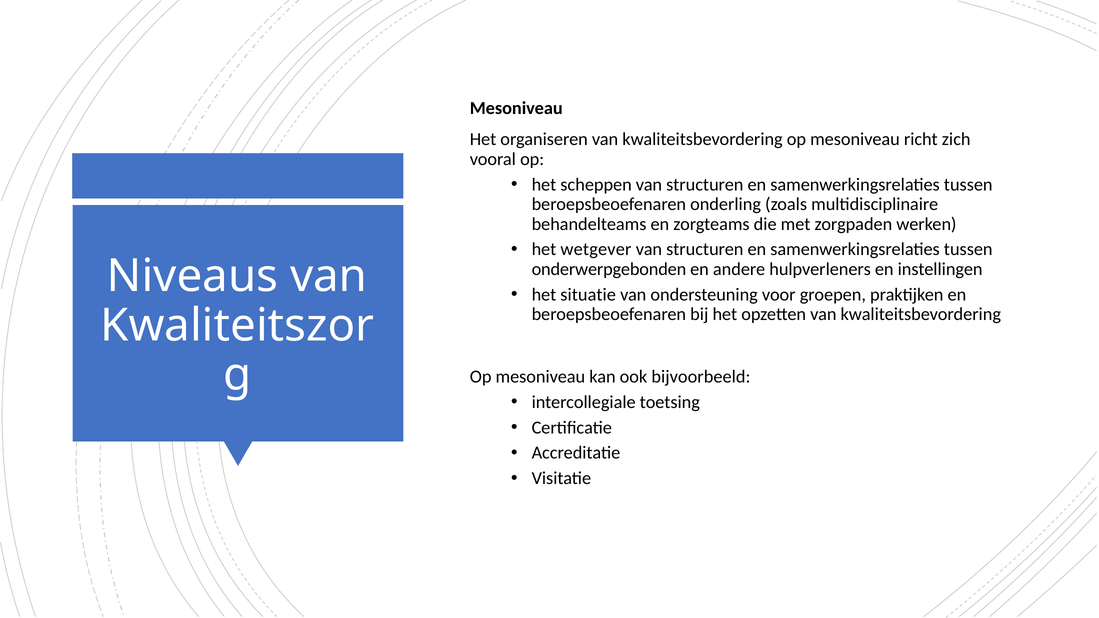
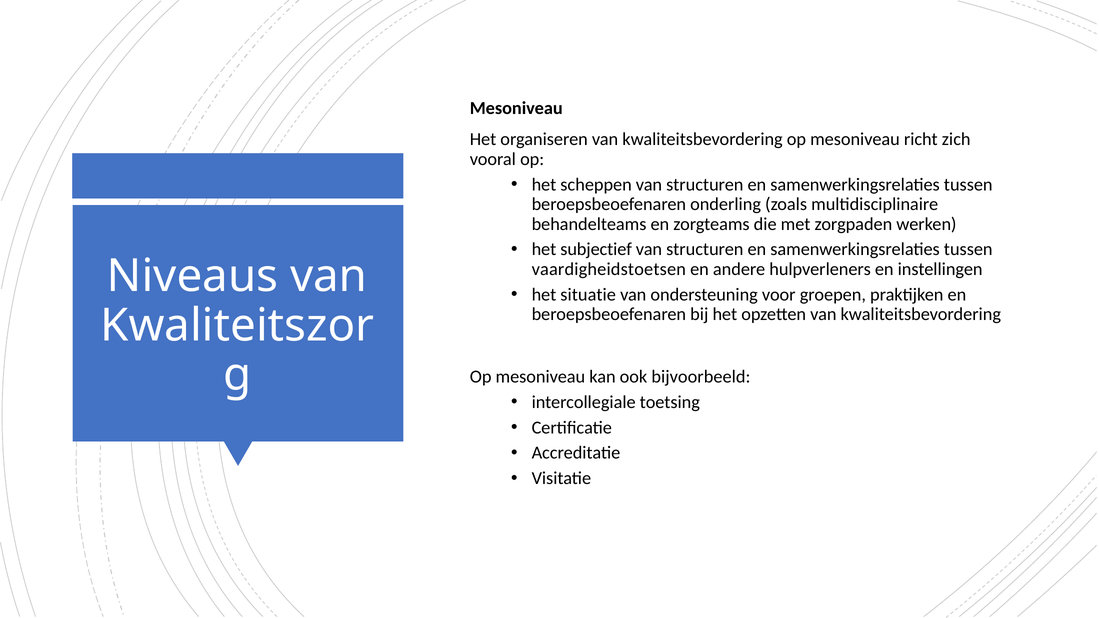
wetgever: wetgever -> subjectief (596, 249)
onderwerpgebonden: onderwerpgebonden -> vaardigheidstoetsen (609, 269)
